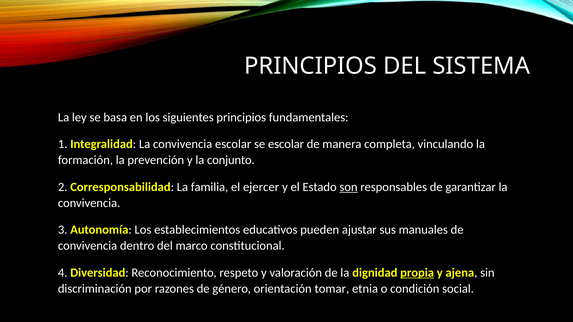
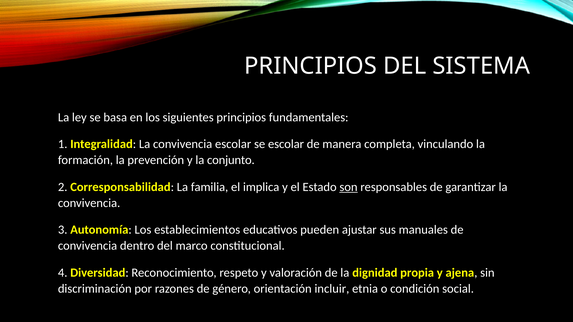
ejercer: ejercer -> implica (261, 187)
propia underline: present -> none (417, 273)
tomar: tomar -> incluir (332, 289)
